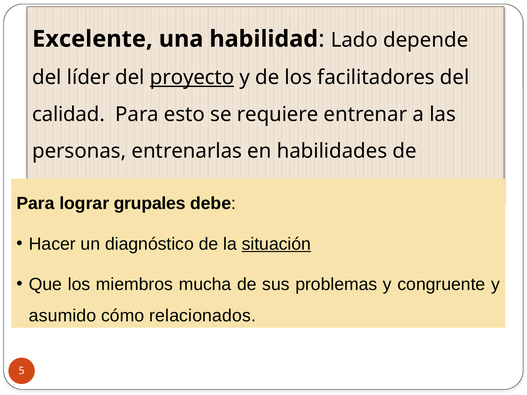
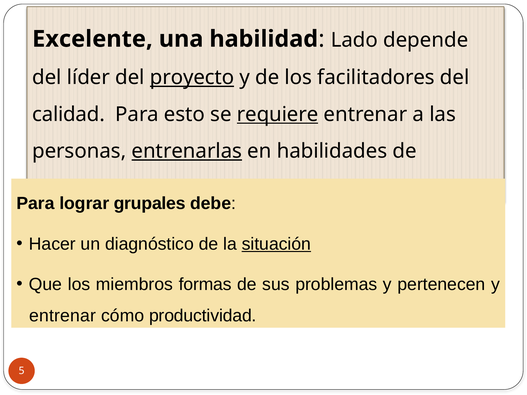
requiere underline: none -> present (278, 114)
entrenarlas underline: none -> present (187, 151)
mucha: mucha -> formas (205, 284)
congruente: congruente -> pertenecen (441, 284)
asumido: asumido -> entrenar (63, 316)
relacionados: relacionados -> productividad (203, 316)
